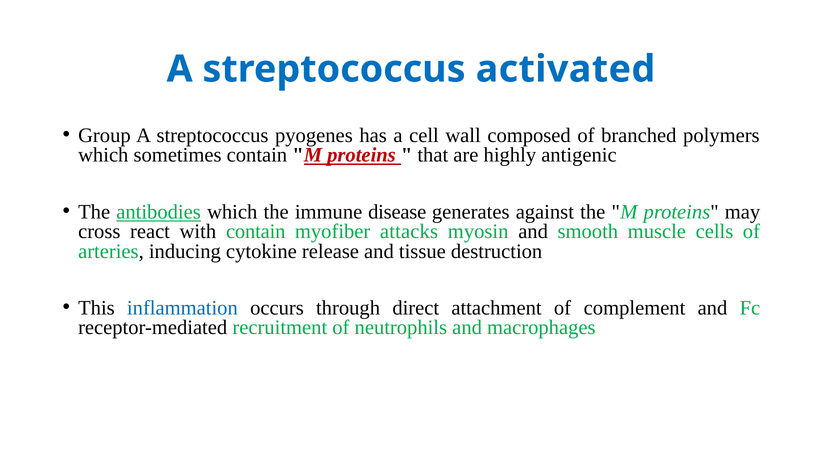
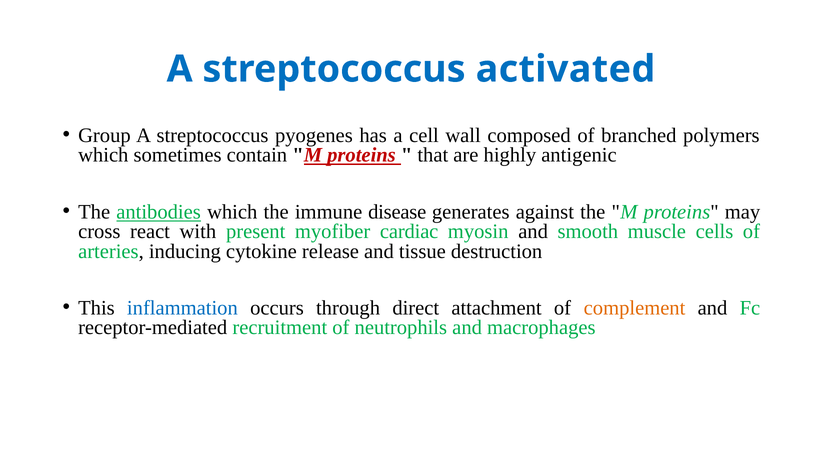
with contain: contain -> present (256, 231)
attacks: attacks -> cardiac (409, 231)
complement colour: black -> orange (635, 308)
